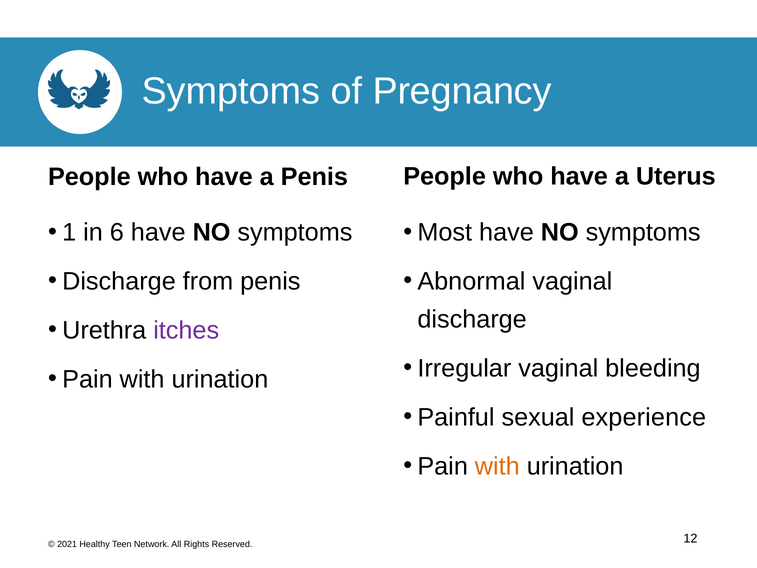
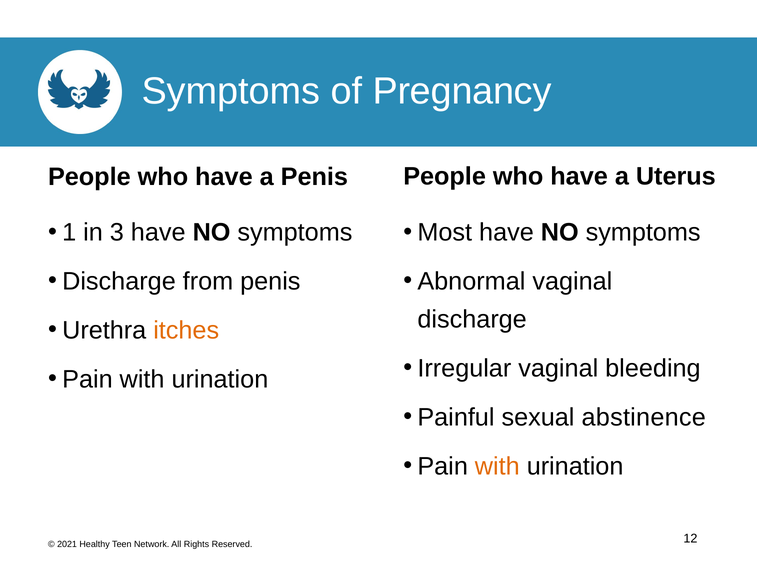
6: 6 -> 3 (117, 233)
itches colour: purple -> orange (186, 330)
experience: experience -> abstinence (644, 417)
